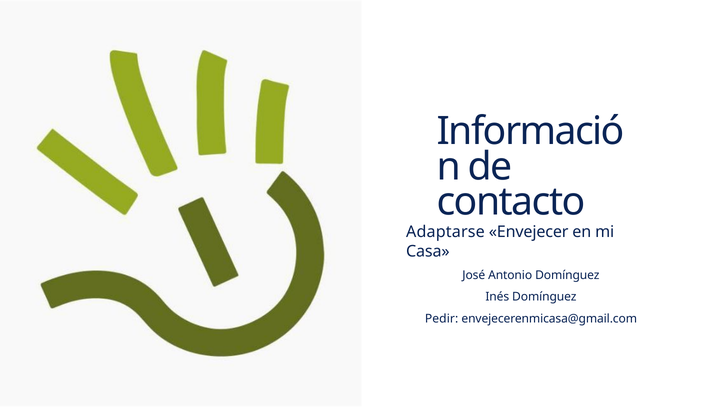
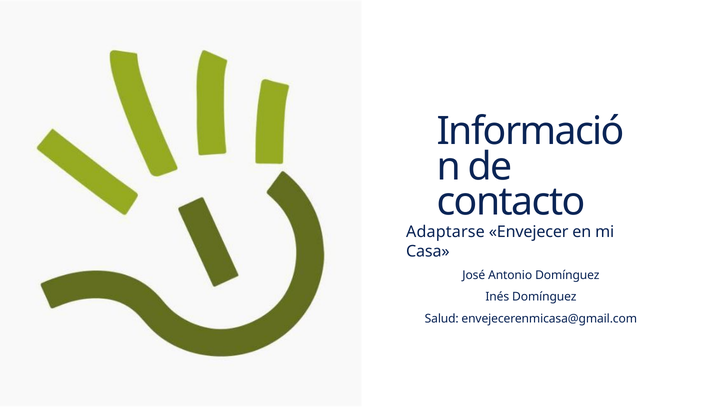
Pedir: Pedir -> Salud (442, 319)
